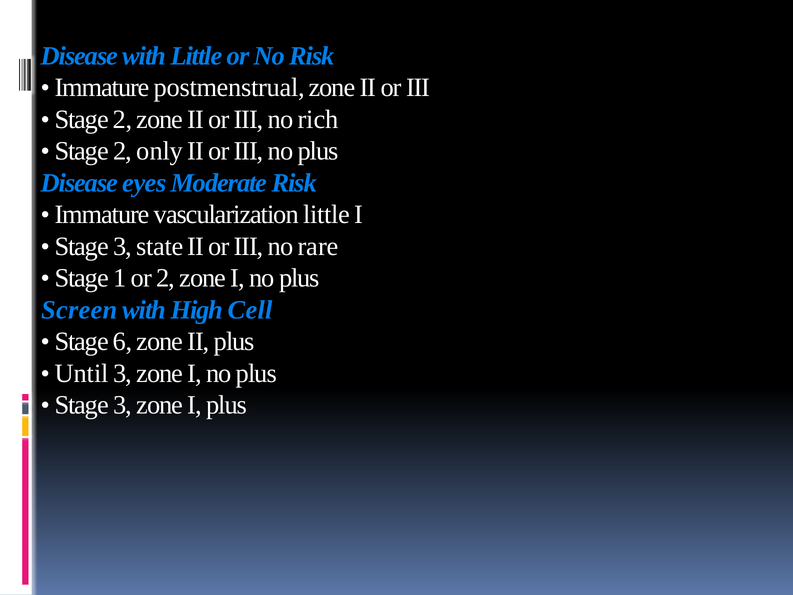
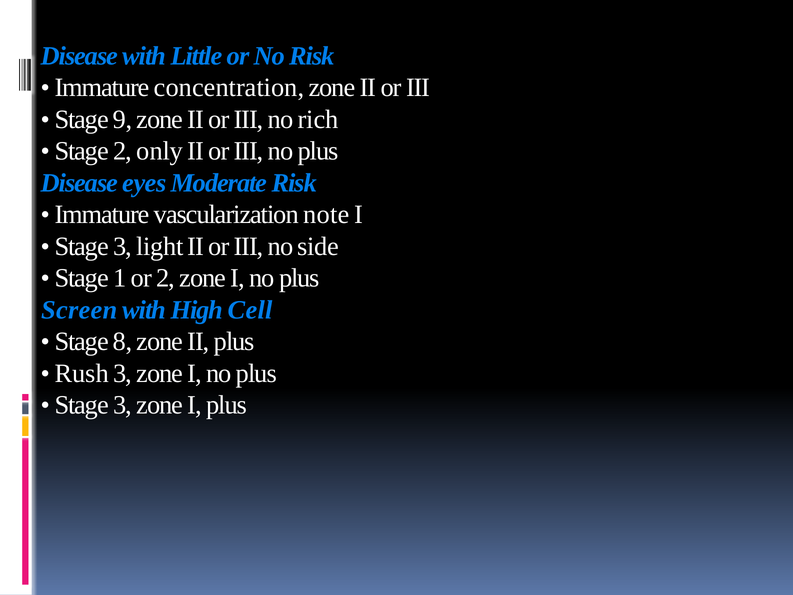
postmenstrual: postmenstrual -> concentration (229, 88)
2: 2 -> 9 (123, 119)
vascularization little: little -> note (326, 215)
state: state -> light (160, 246)
rare: rare -> side (318, 246)
6: 6 -> 8 (123, 341)
Until: Until -> Rush (82, 373)
